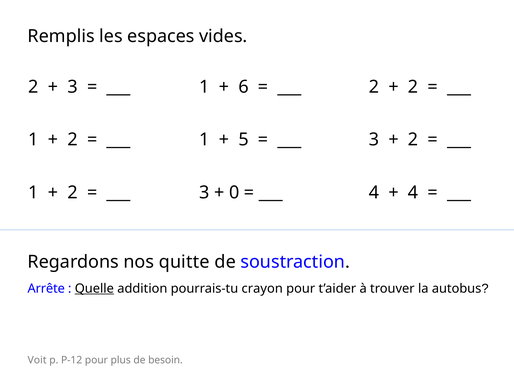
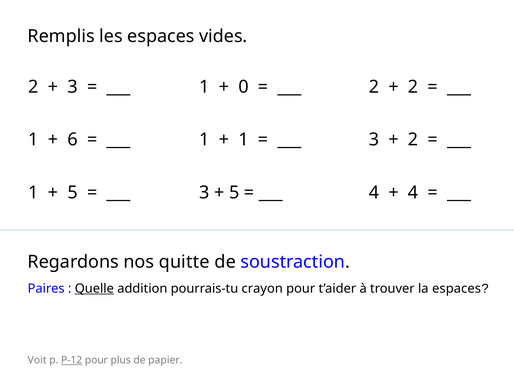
6: 6 -> 0 (243, 87)
2: 2 -> 6 (73, 140)
5: 5 -> 1 (243, 140)
2: 2 -> 5 (73, 193)
0: 0 -> 5 (234, 193)
Arrête: Arrête -> Paires (46, 289)
la autobus: autobus -> espaces (457, 289)
P-12 underline: none -> present (72, 361)
besoin: besoin -> papier (165, 361)
